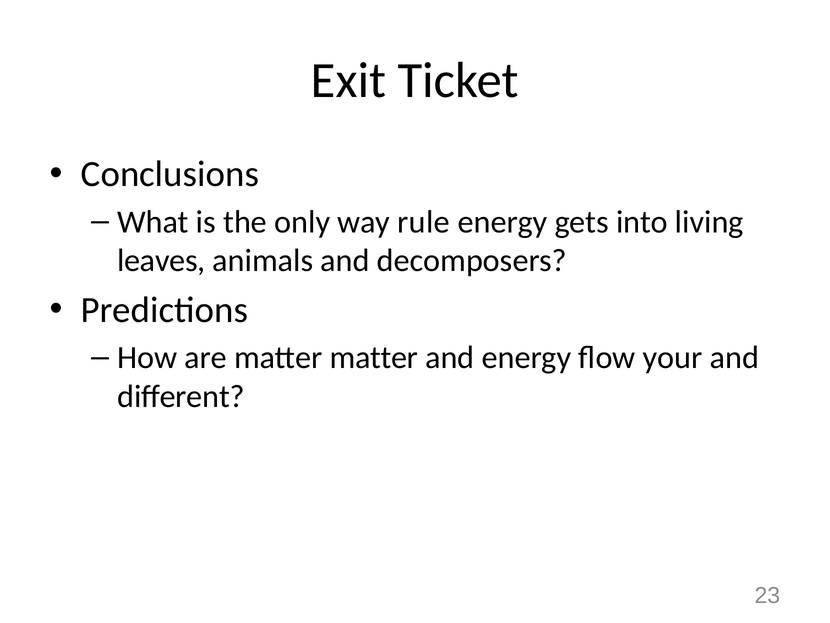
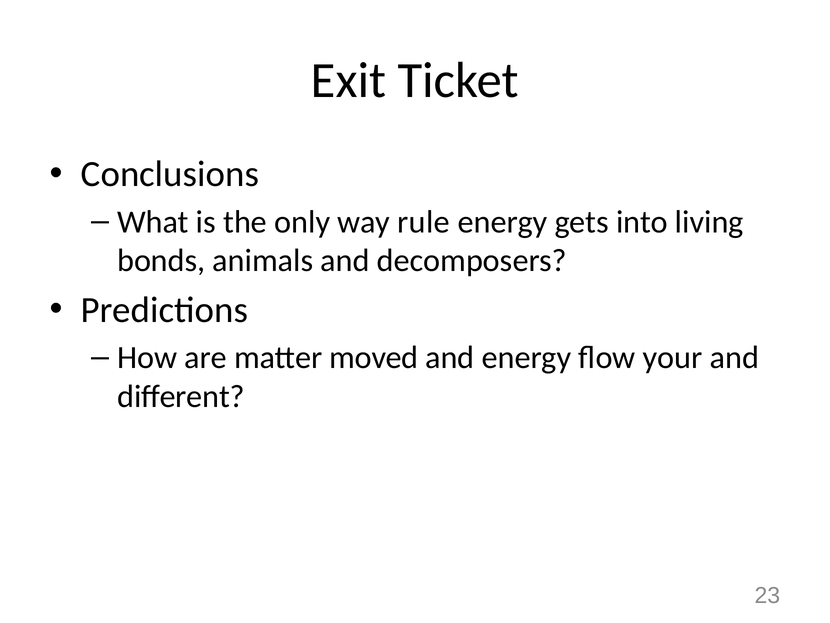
leaves: leaves -> bonds (161, 261)
matter matter: matter -> moved (374, 357)
